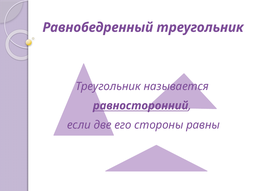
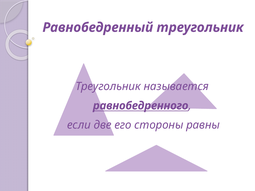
равносторонний: равносторонний -> равнобедренного (141, 106)
